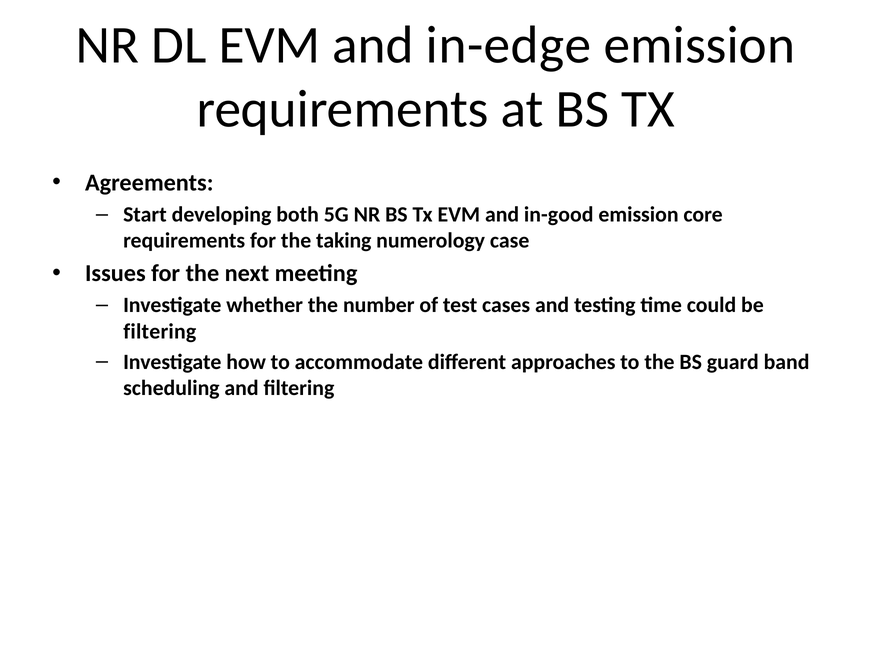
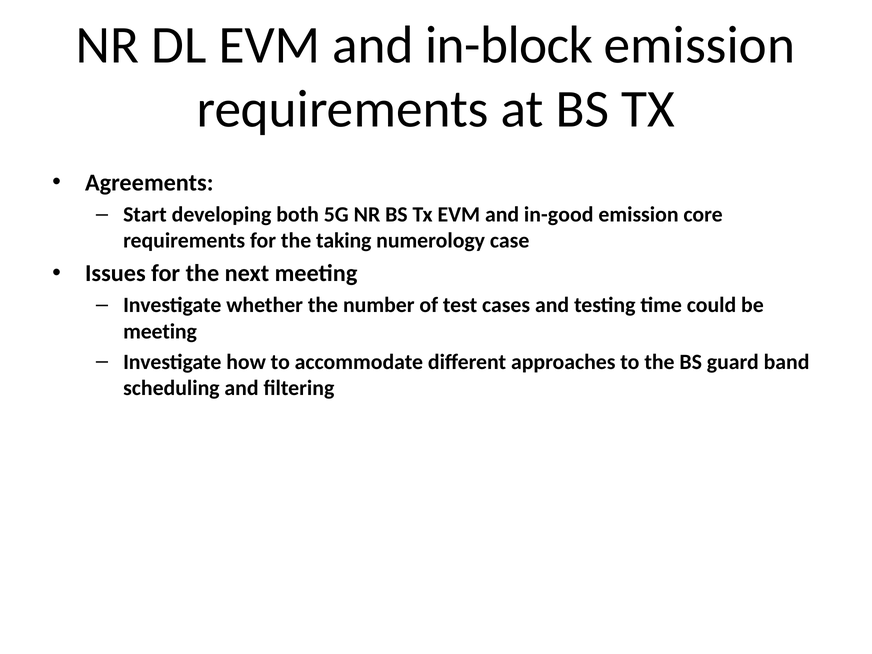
in-edge: in-edge -> in-block (509, 45)
filtering: filtering -> meeting (160, 331)
